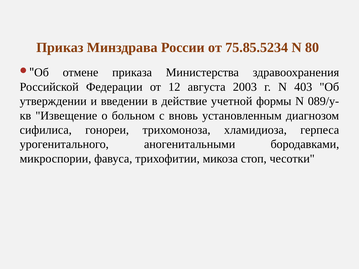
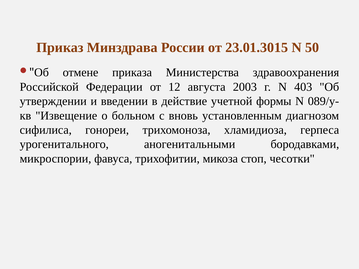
75.85.5234: 75.85.5234 -> 23.01.3015 (257, 48)
80: 80 -> 50 (312, 48)
